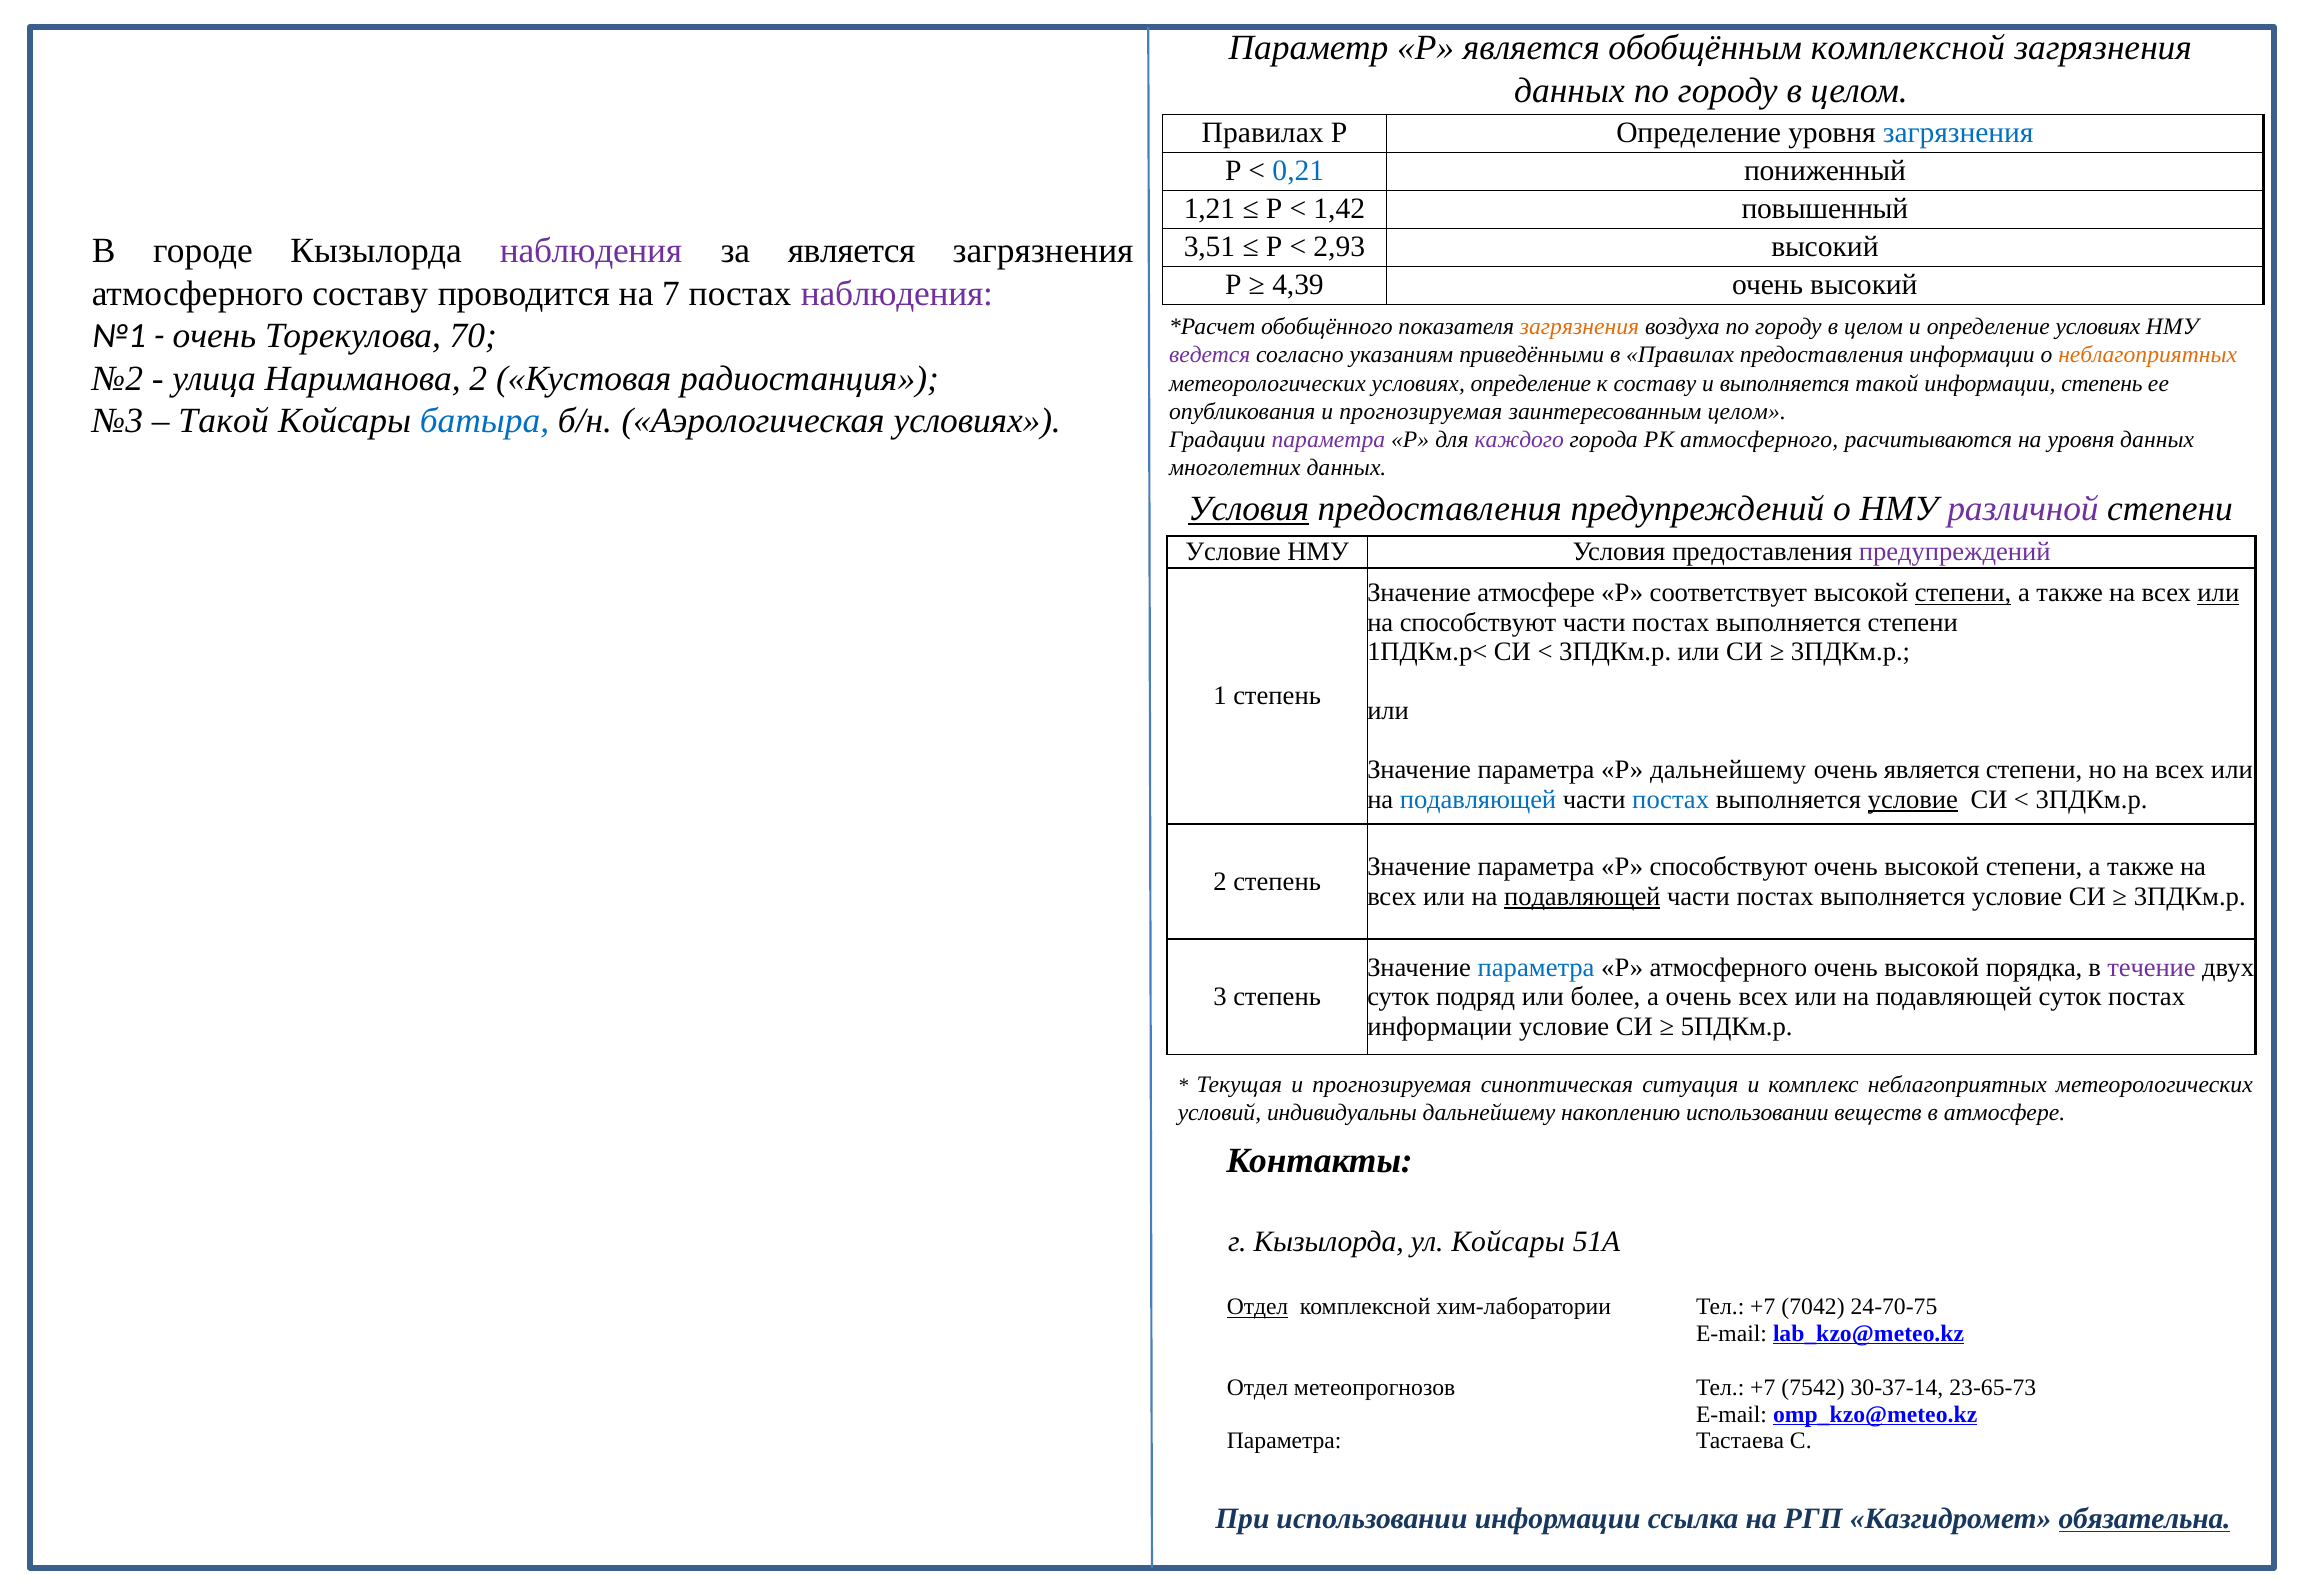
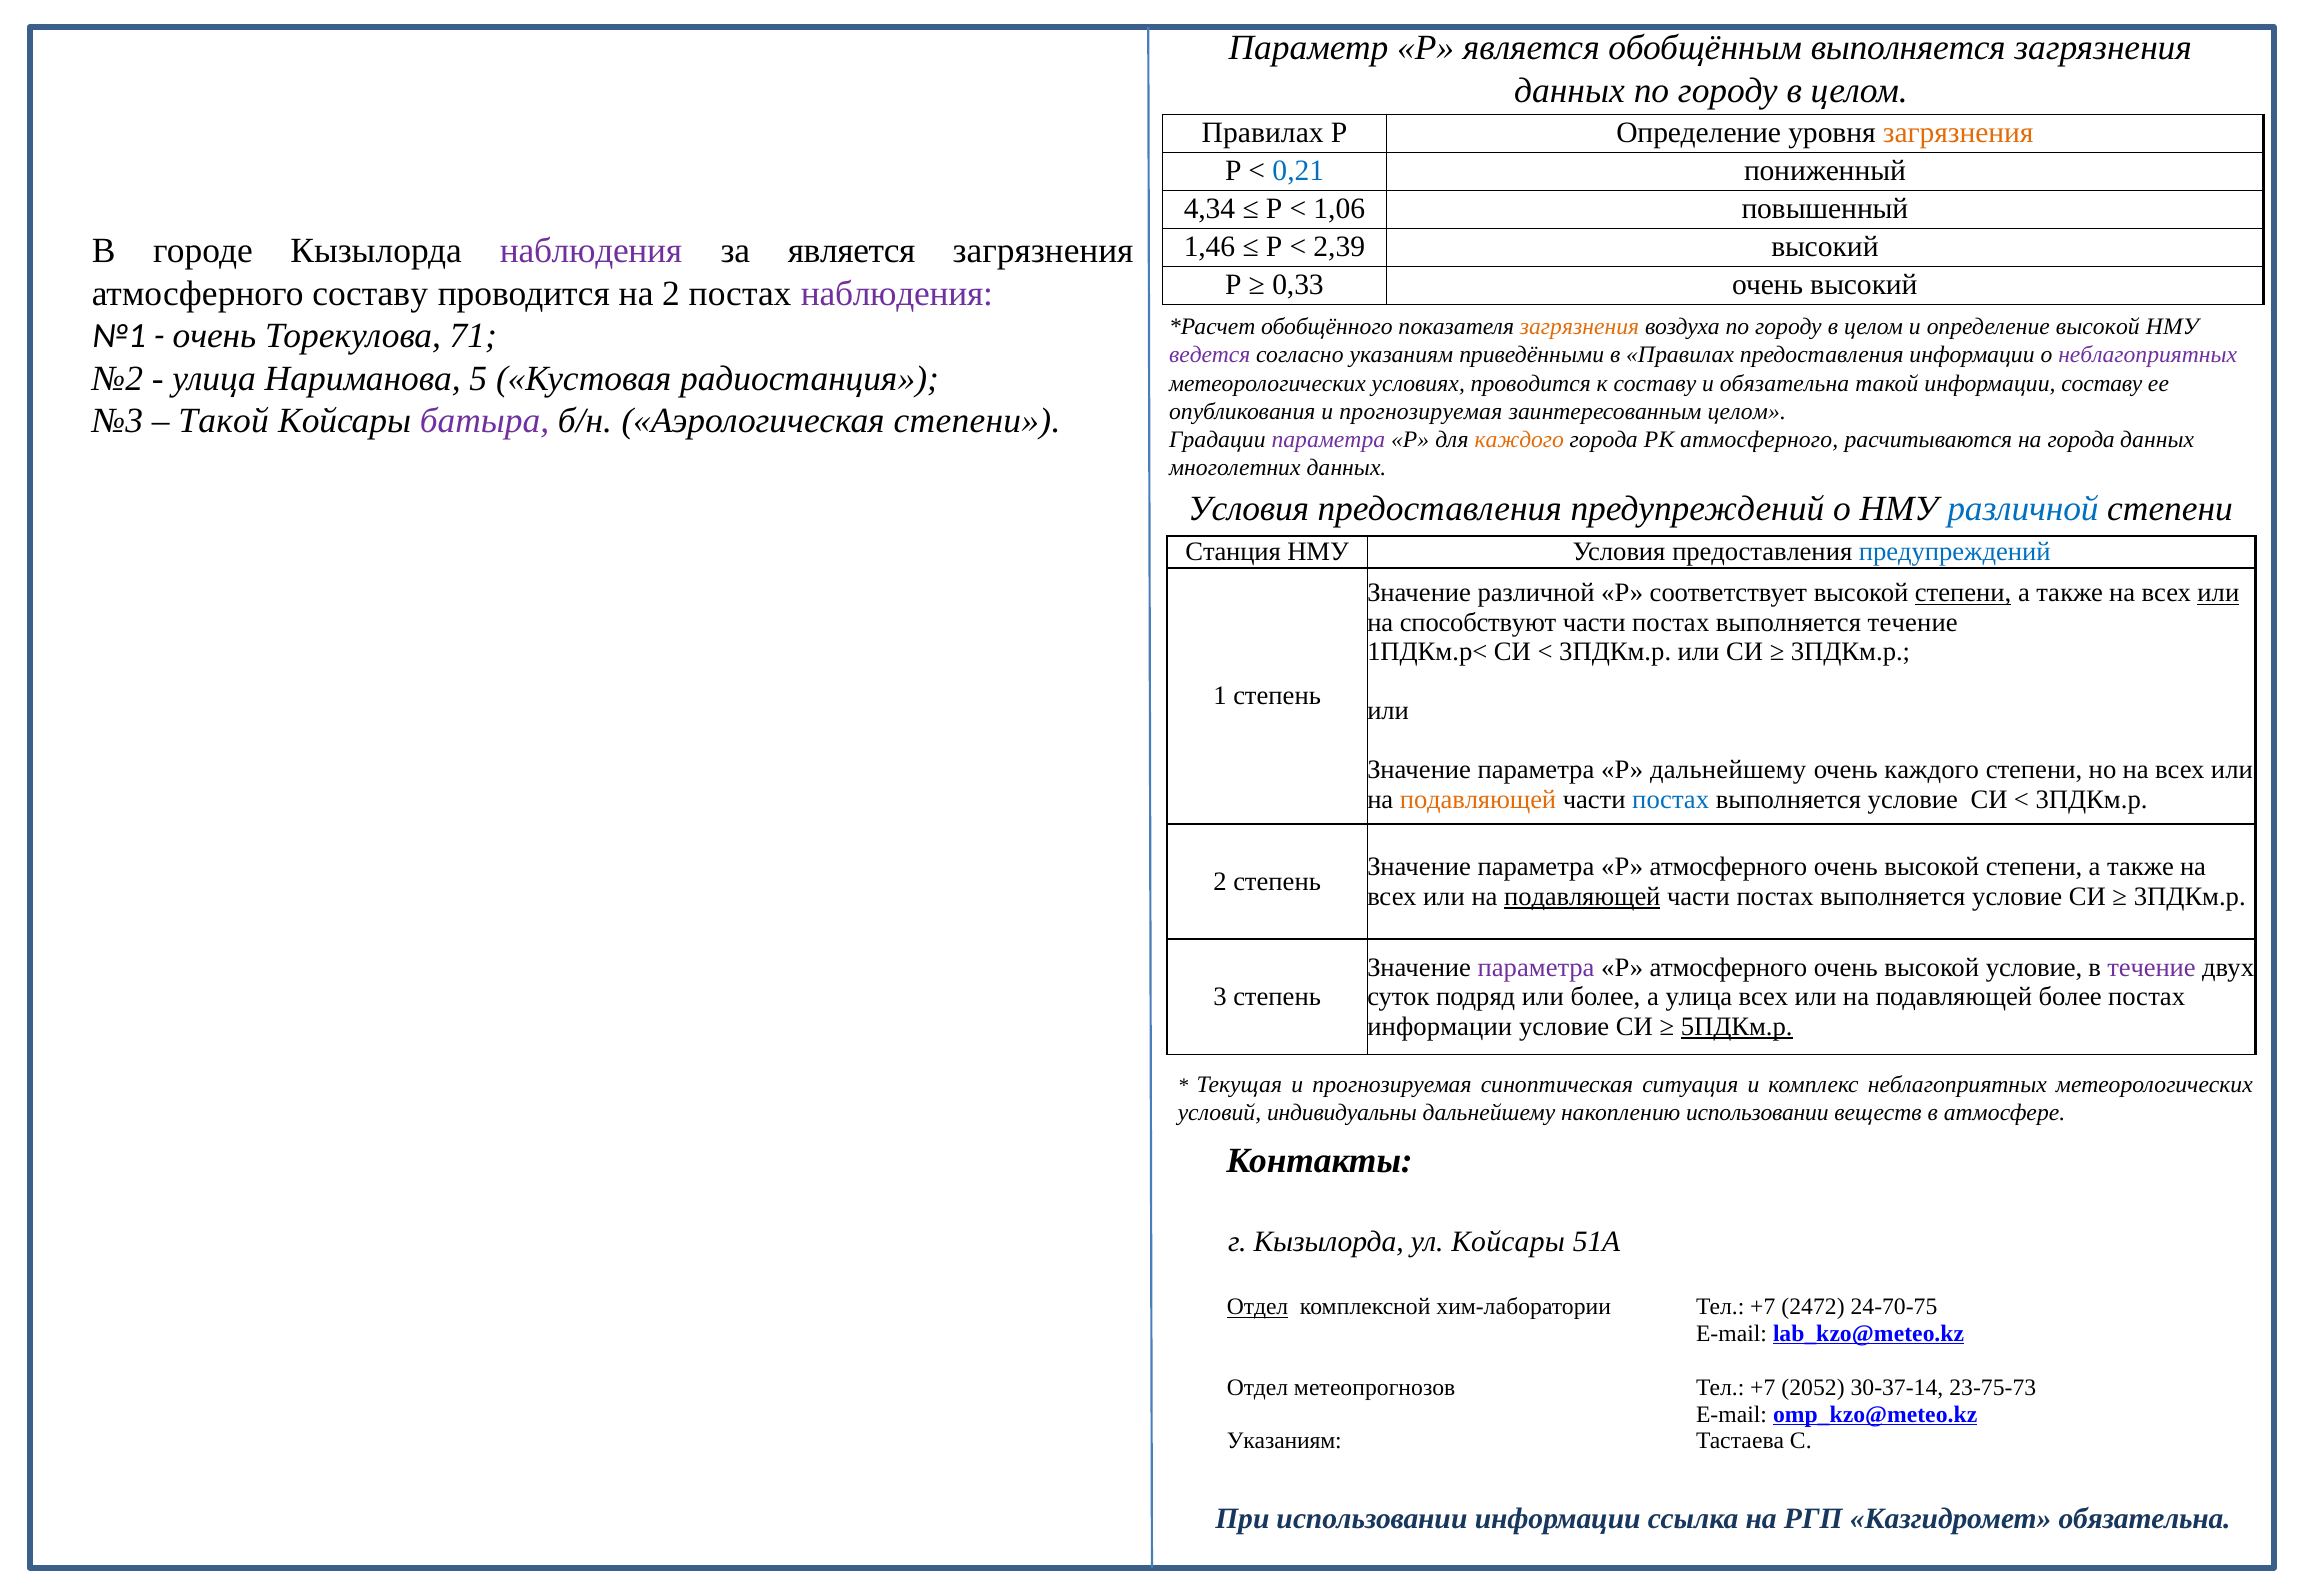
обобщённым комплексной: комплексной -> выполняется (1908, 48)
загрязнения colour: blue -> orange (1958, 133)
1,21: 1,21 -> 4,34 (1209, 209)
1,42: 1,42 -> 1,06 (1339, 209)
3,51: 3,51 -> 1,46 (1209, 247)
2,93: 2,93 -> 2,39 (1339, 247)
4,39: 4,39 -> 0,33 (1298, 285)
на 7: 7 -> 2 (671, 294)
определение условиях: условиях -> высокой (2098, 327)
70: 70 -> 71 (473, 336)
неблагоприятных colour: orange -> purple (2148, 355)
Нариманова 2: 2 -> 5 (478, 379)
условиях определение: определение -> проводится (1531, 383)
и выполняется: выполняется -> обязательна (1784, 383)
информации степень: степень -> составу (2102, 383)
батыра colour: blue -> purple (485, 421)
Аэрологическая условиях: условиях -> степени (977, 421)
каждого colour: purple -> orange (1519, 440)
на уровня: уровня -> города (2081, 440)
Условия underline: present -> none (1249, 509)
различной colour: purple -> blue (2023, 509)
Условие: Условие -> Станция (1233, 552)
предупреждений colour: purple -> blue (1955, 552)
Значение атмосфере: атмосфере -> различной (1536, 593)
выполняется степени: степени -> течение (1913, 622)
очень является: является -> каждого (1932, 770)
подавляющей colour: blue -> orange (1478, 799)
условие underline: present -> none (1913, 799)
способствуют: способствуют -> атмосферного (1728, 867)
параметра colour: blue -> purple (1536, 968)
высокой порядка: порядка -> условие (2034, 968)
а очень: очень -> улица (1699, 997)
подавляющей суток: суток -> более (2070, 997)
5ПДКм.р underline: none -> present (1737, 1026)
7042: 7042 -> 2472 (1813, 1307)
7542: 7542 -> 2052 (1813, 1388)
23-65-73: 23-65-73 -> 23-75-73 (1993, 1388)
Параметра: Параметра -> Указаниям (1284, 1441)
обязательна underline: present -> none (2145, 1519)
